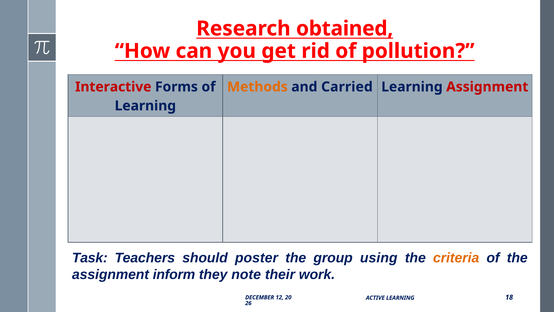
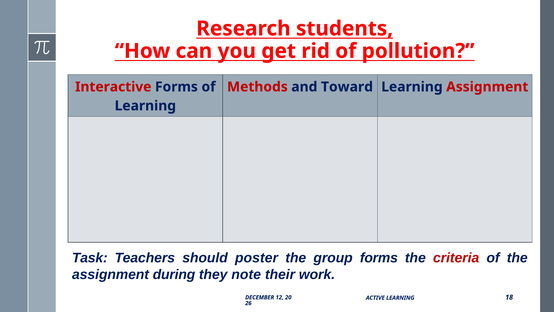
obtained: obtained -> students (345, 29)
Methods colour: orange -> red (257, 87)
Carried: Carried -> Toward (347, 87)
group using: using -> forms (379, 258)
criteria colour: orange -> red (456, 258)
inform: inform -> during (174, 274)
